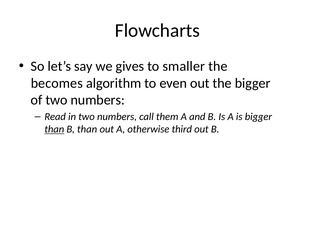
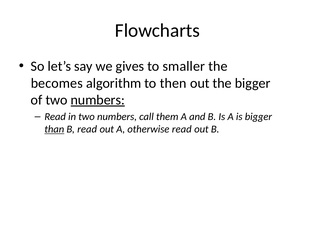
even: even -> then (173, 83)
numbers underline: none -> present (98, 100)
B than: than -> read (87, 129)
otherwise third: third -> read (182, 129)
